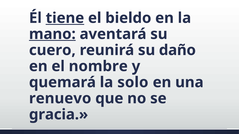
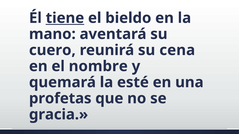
mano underline: present -> none (52, 34)
daño: daño -> cena (177, 50)
solo: solo -> esté (133, 83)
renuevo: renuevo -> profetas (60, 99)
